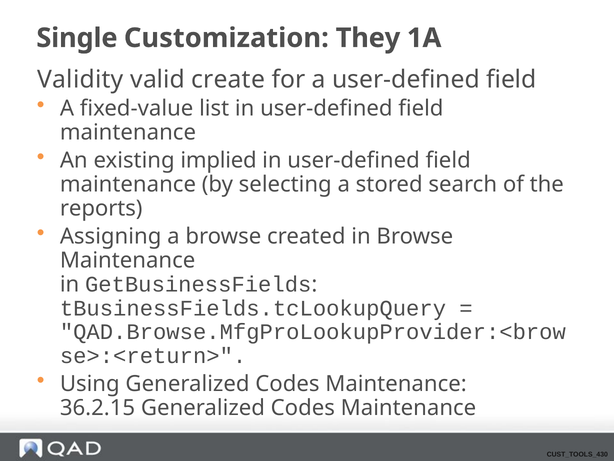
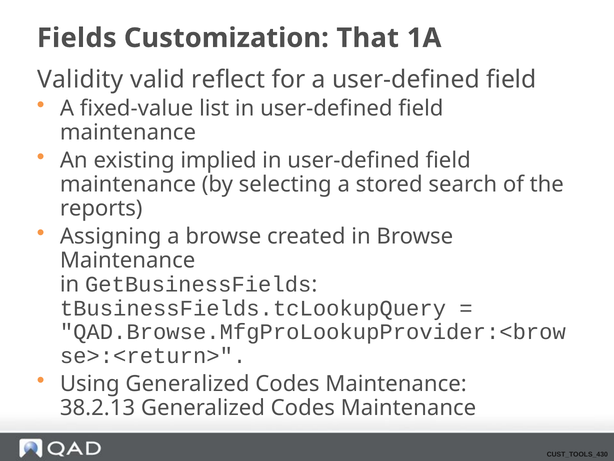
Single: Single -> Fields (77, 38)
They: They -> That (368, 38)
create: create -> reflect (228, 80)
36.2.15: 36.2.15 -> 38.2.13 (98, 408)
